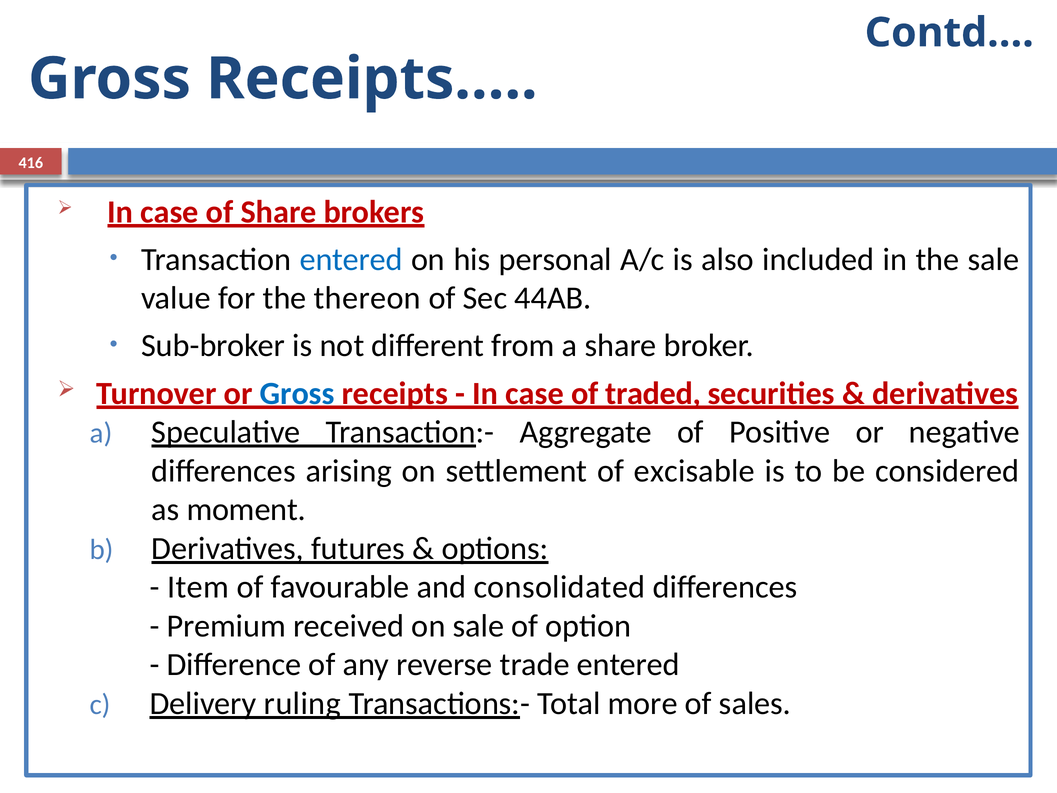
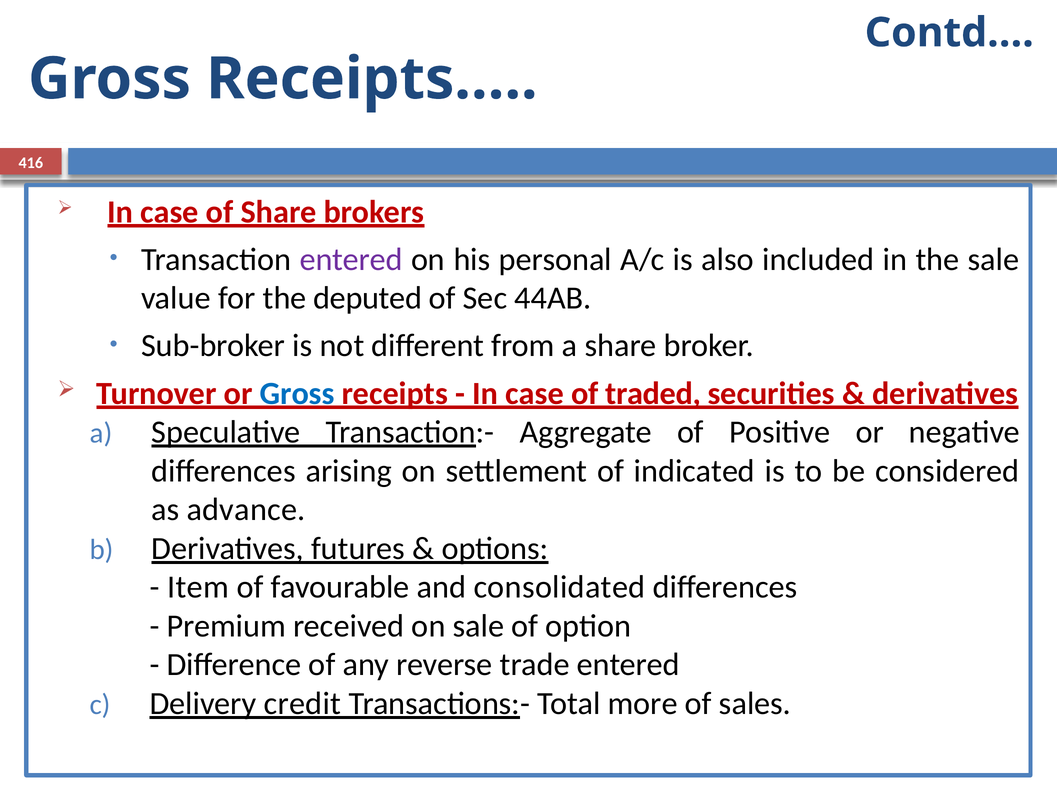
entered colour: blue -> purple (351, 259)
thereon: thereon -> deputed (368, 298)
excisable: excisable -> indicated (694, 471)
moment: moment -> advance (246, 509)
ruling: ruling -> credit (302, 703)
